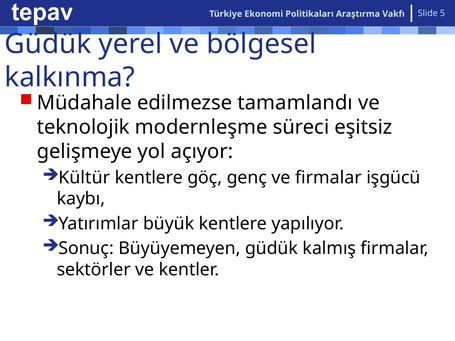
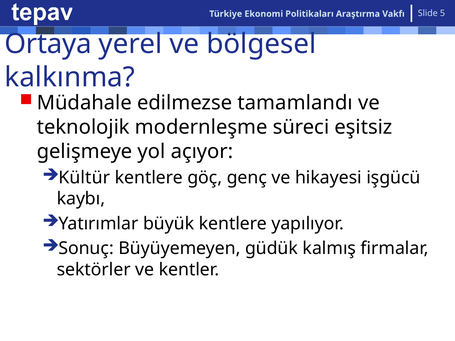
Güdük: Güdük -> Ortaya (48, 44)
ve firmalar: firmalar -> hikayesi (328, 178)
